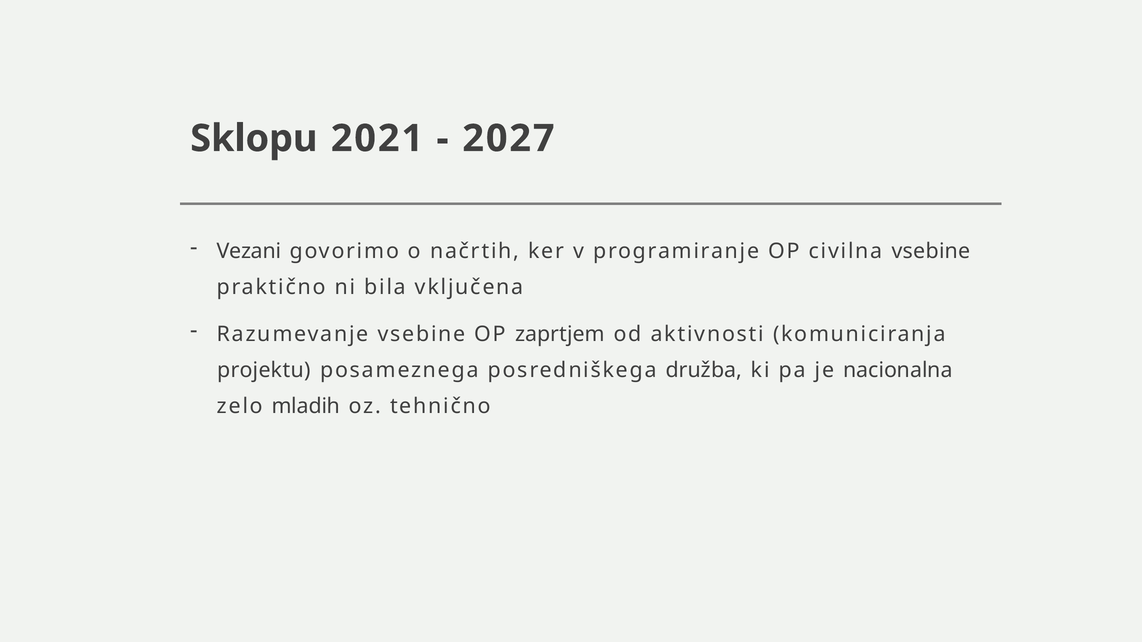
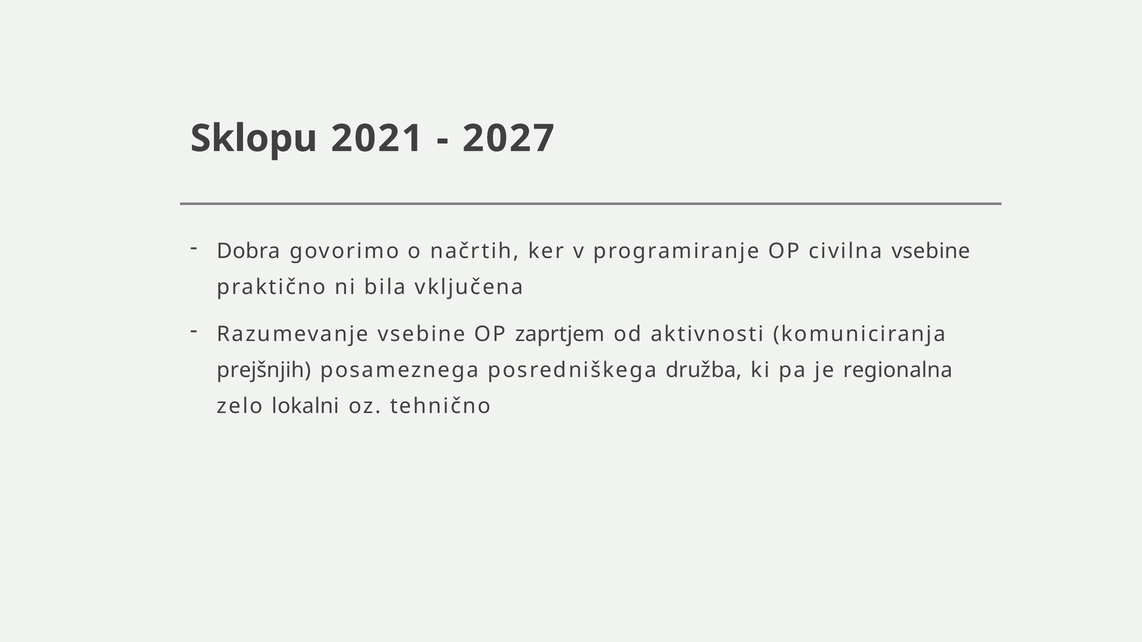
Vezani: Vezani -> Dobra (249, 251)
projektu: projektu -> prejšnjih (264, 370)
nacionalna: nacionalna -> regionalna (898, 370)
mladih: mladih -> lokalni (306, 406)
